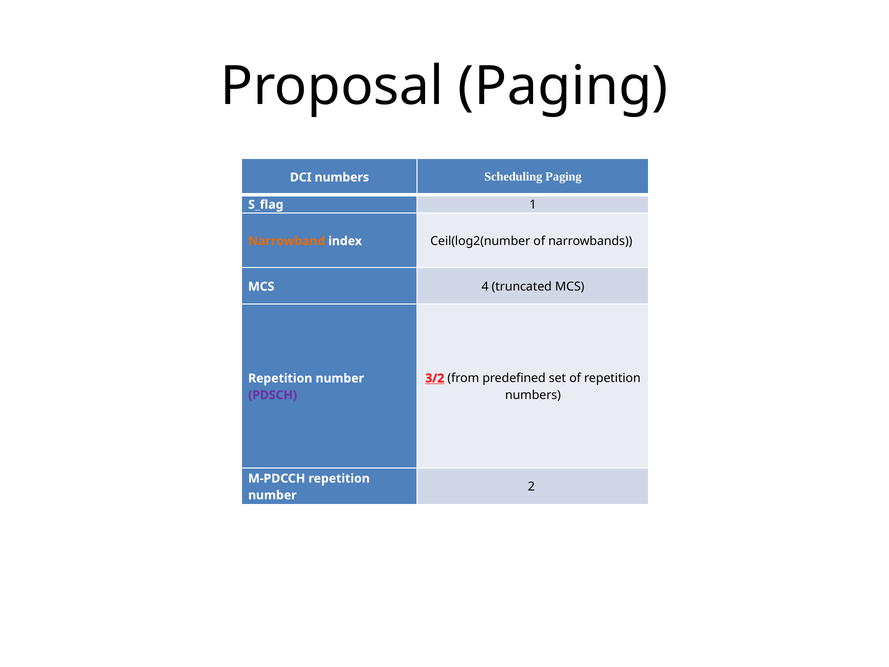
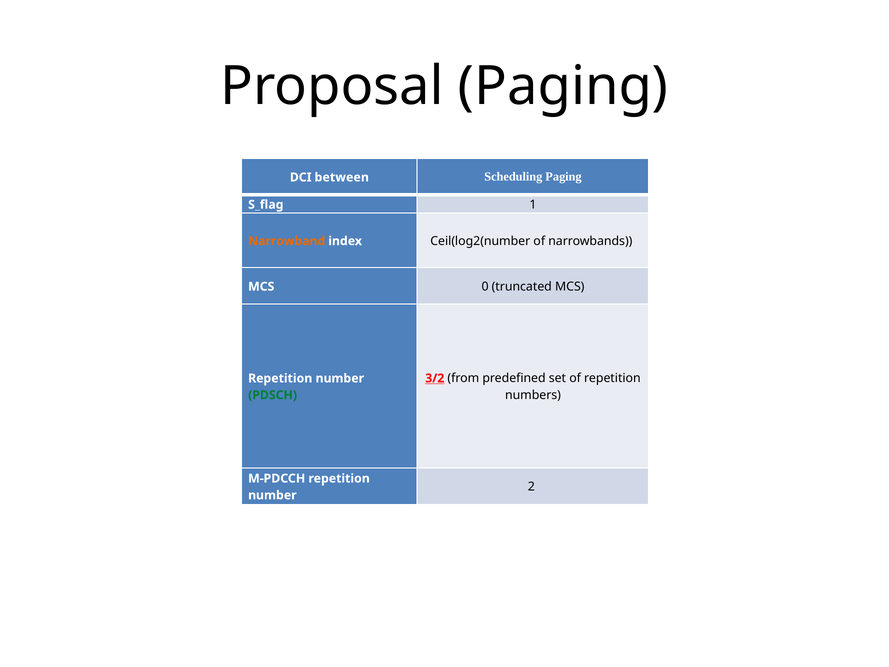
DCI numbers: numbers -> between (342, 177)
4: 4 -> 0 (485, 286)
PDSCH colour: purple -> green (273, 395)
